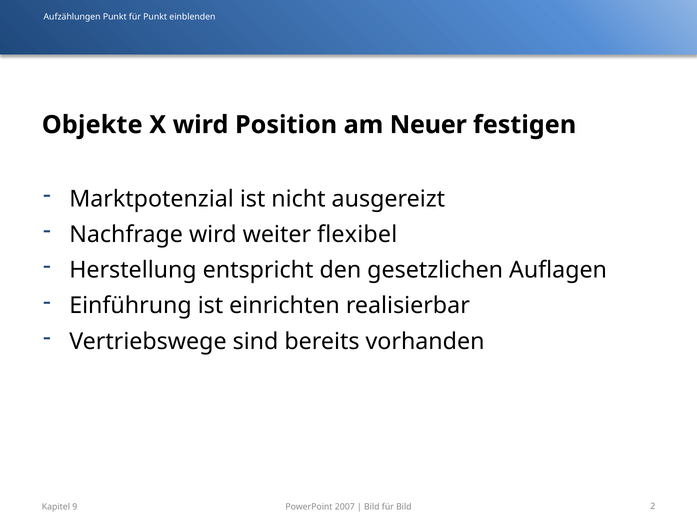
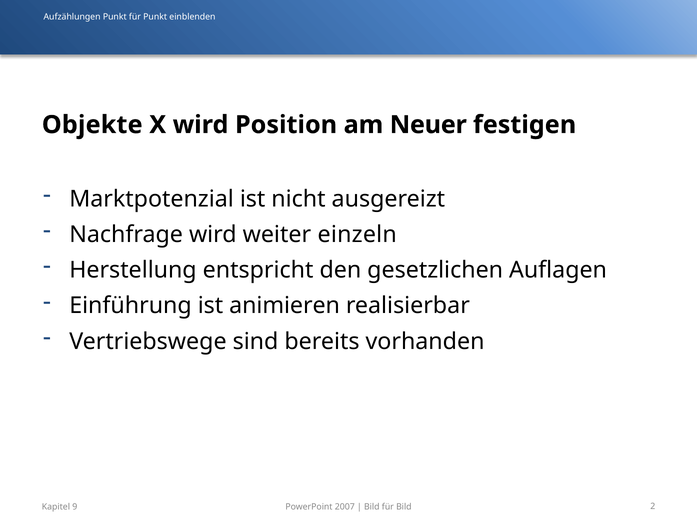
flexibel: flexibel -> einzeln (357, 234)
einrichten: einrichten -> animieren (285, 306)
